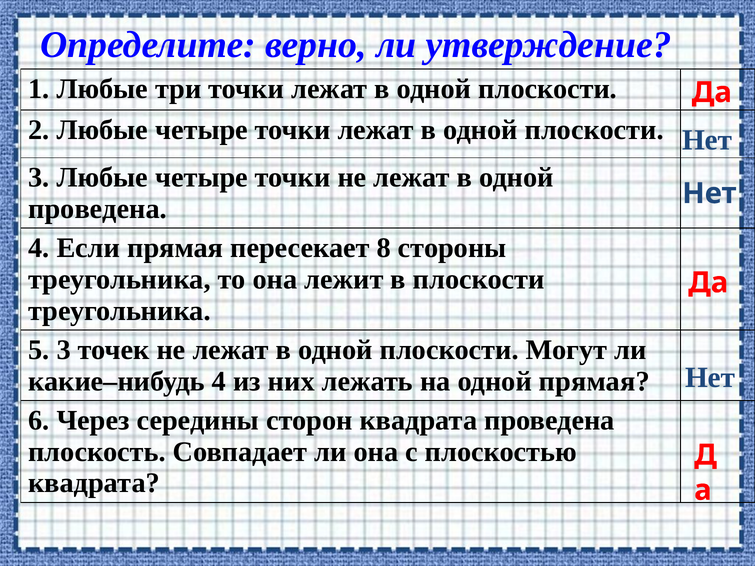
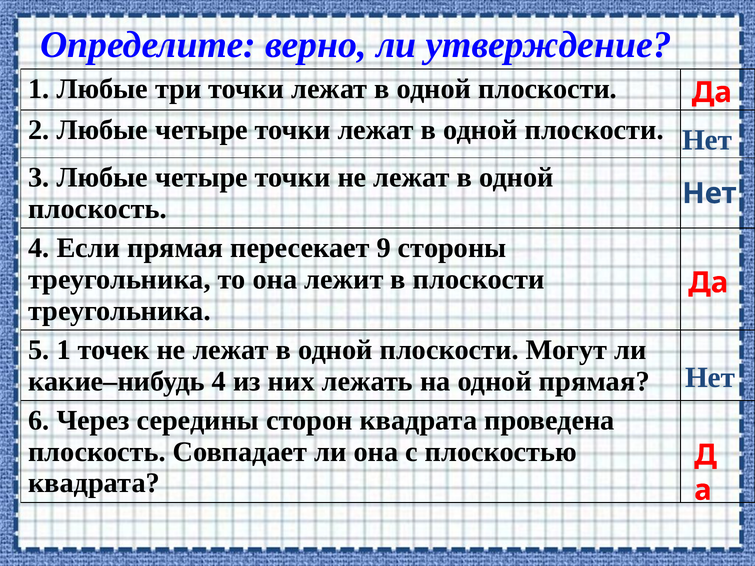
проведена: проведена -> плоскость (98, 209)
8: 8 -> 9 (384, 248)
5 3: 3 -> 1 (64, 350)
